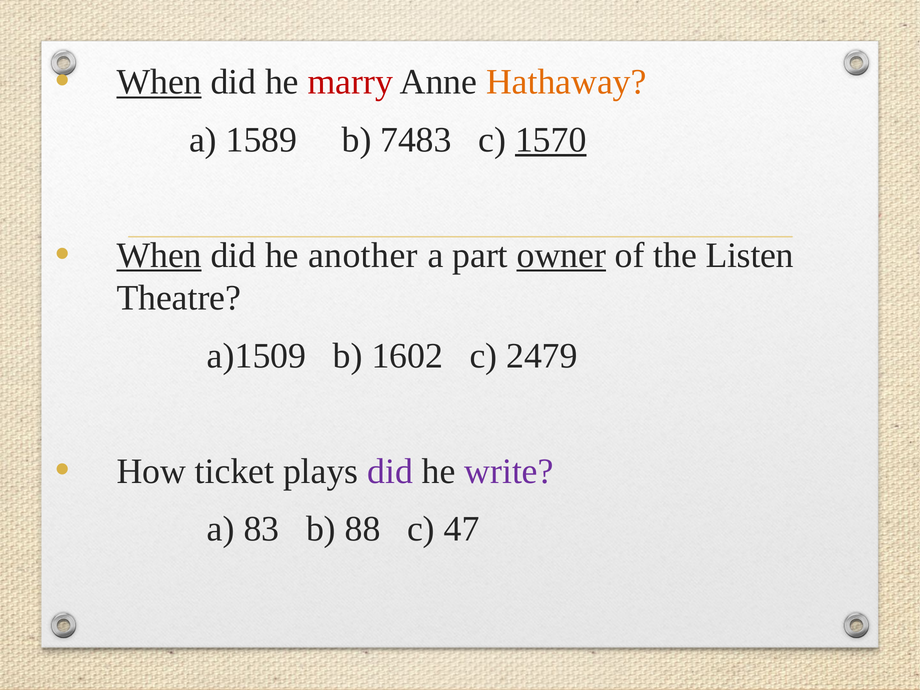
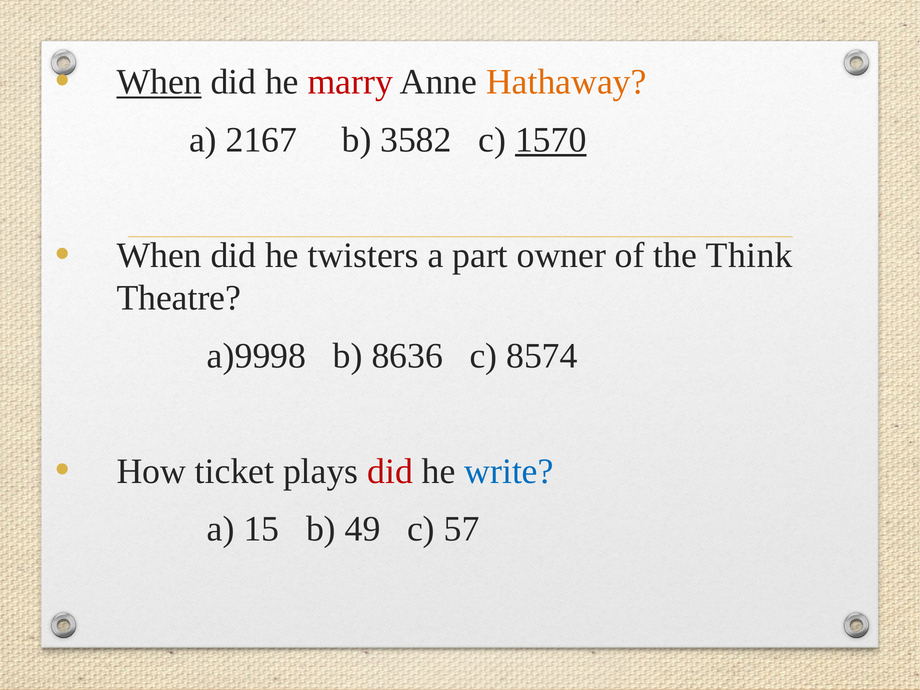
1589: 1589 -> 2167 (261, 140)
7483: 7483 -> 3582 (416, 140)
When underline: present -> none (159, 255)
another: another -> twisters (363, 255)
owner underline: present -> none (561, 255)
Listen: Listen -> Think (749, 255)
a)1509: a)1509 -> a)9998 (257, 356)
1602: 1602 -> 8636 (407, 356)
2479: 2479 -> 8574 (542, 356)
did colour: purple -> red (390, 471)
write colour: purple -> blue (509, 471)
83: 83 -> 15 (261, 529)
88: 88 -> 49 (363, 529)
47: 47 -> 57 (462, 529)
